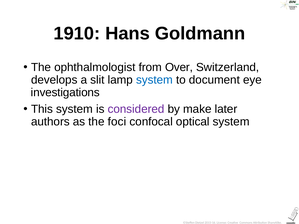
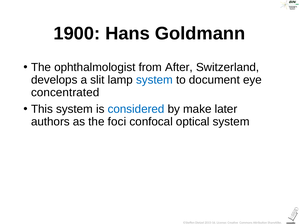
1910: 1910 -> 1900 (77, 33)
Over: Over -> After (179, 67)
investigations: investigations -> concentrated (65, 93)
considered colour: purple -> blue (136, 109)
